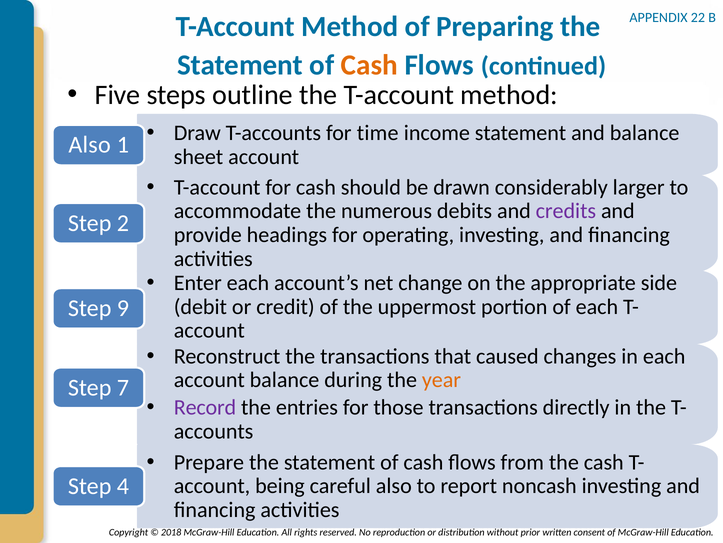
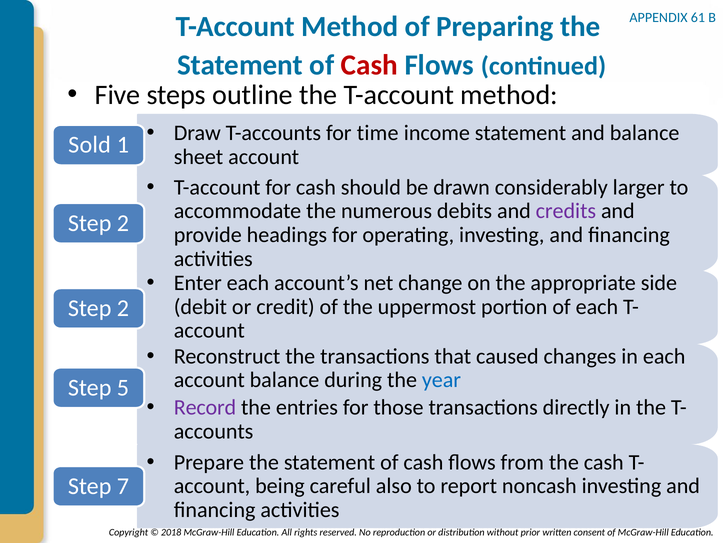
22: 22 -> 61 (698, 18)
Cash colour: orange -> red (369, 65)
Also: Also -> Sold (90, 145)
9: 9 -> 2 (123, 308)
year colour: orange -> blue (441, 380)
7: 7 -> 5 (123, 387)
4: 4 -> 7 (123, 486)
